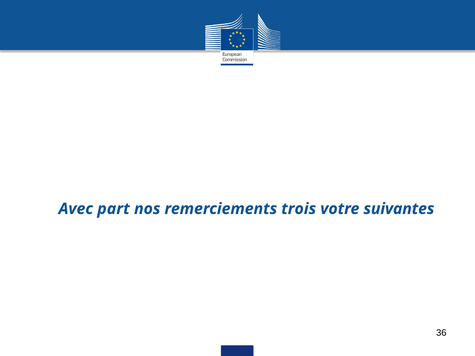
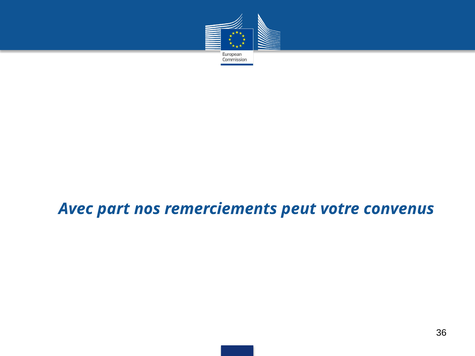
trois: trois -> peut (299, 209)
suivantes: suivantes -> convenus (399, 209)
